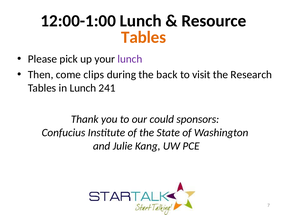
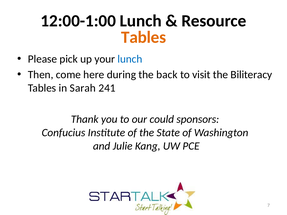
lunch colour: purple -> blue (130, 59)
clips: clips -> here (94, 75)
Research: Research -> Biliteracy (251, 75)
in Lunch: Lunch -> Sarah (83, 88)
